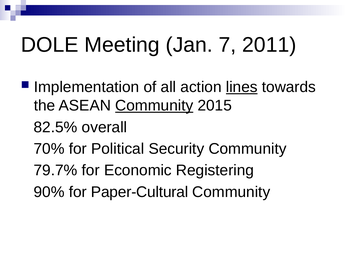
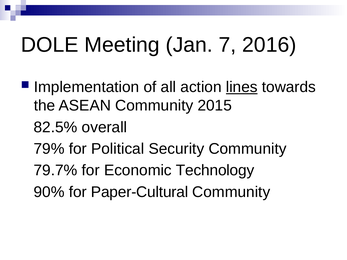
2011: 2011 -> 2016 (269, 45)
Community underline: present -> none (154, 106)
70%: 70% -> 79% (49, 149)
Registering: Registering -> Technology (215, 171)
